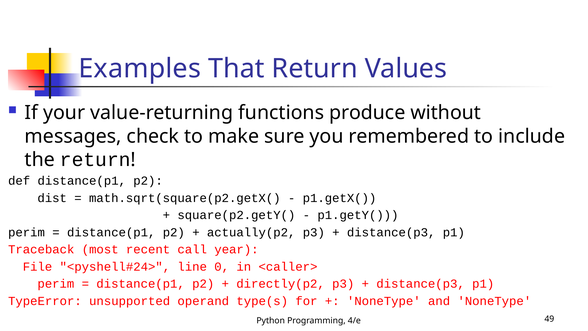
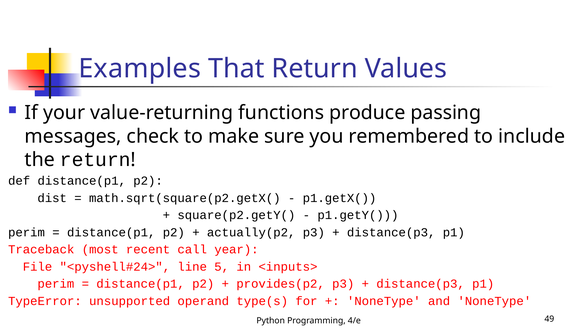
without: without -> passing (446, 113)
0: 0 -> 5 (222, 267)
<caller>: <caller> -> <inputs> (288, 267)
directly(p2: directly(p2 -> provides(p2 (281, 284)
